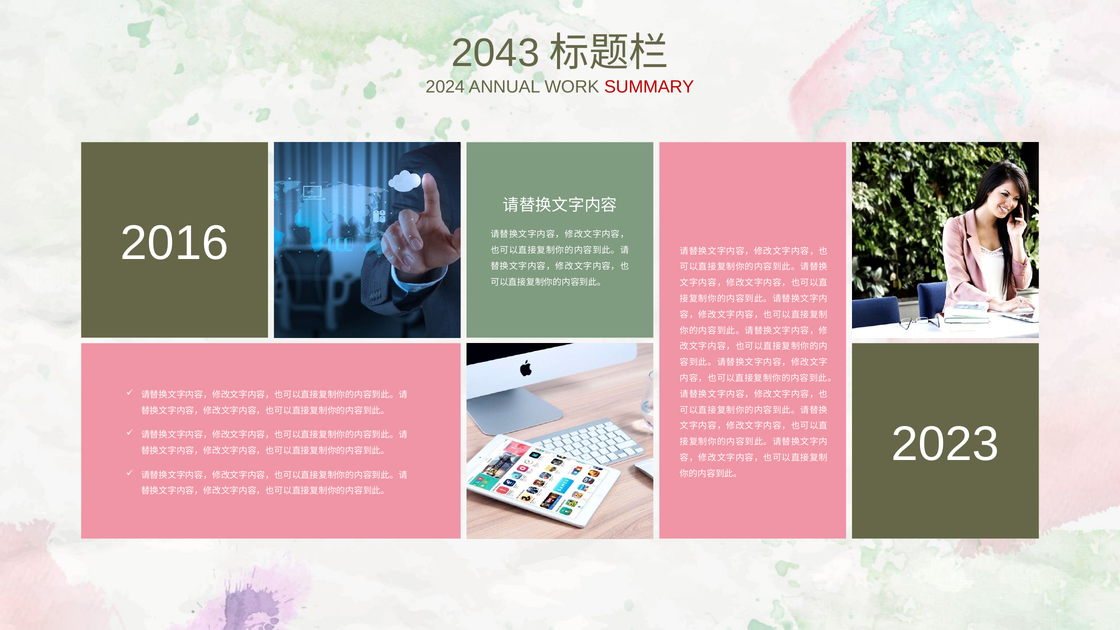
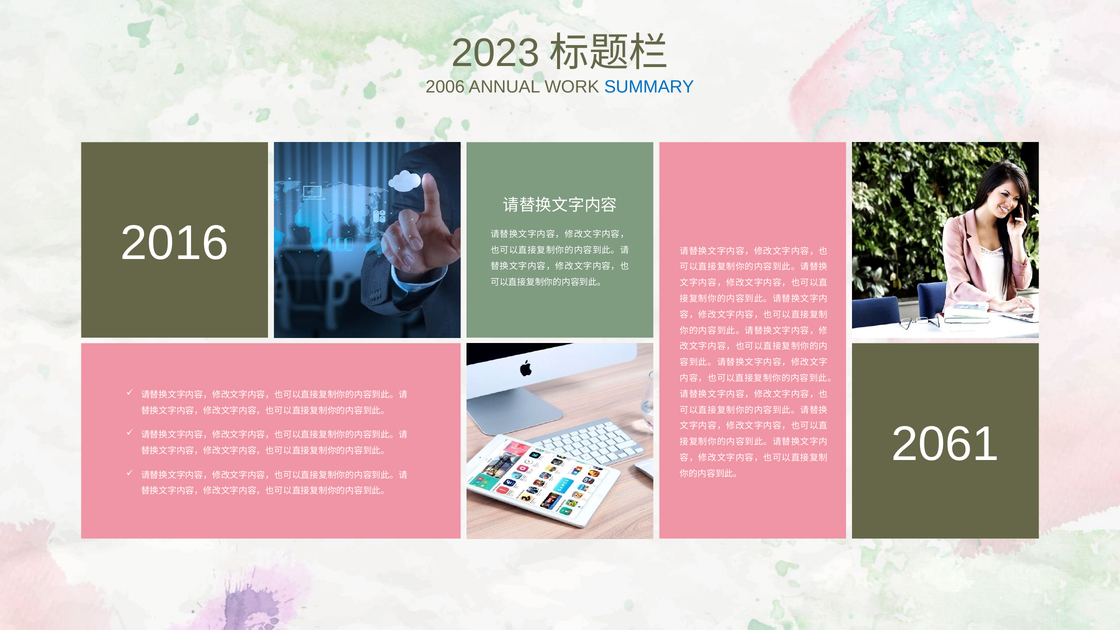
2043: 2043 -> 2023 (495, 53)
2024: 2024 -> 2006 (445, 87)
SUMMARY colour: red -> blue (649, 87)
2023: 2023 -> 2061 (945, 444)
